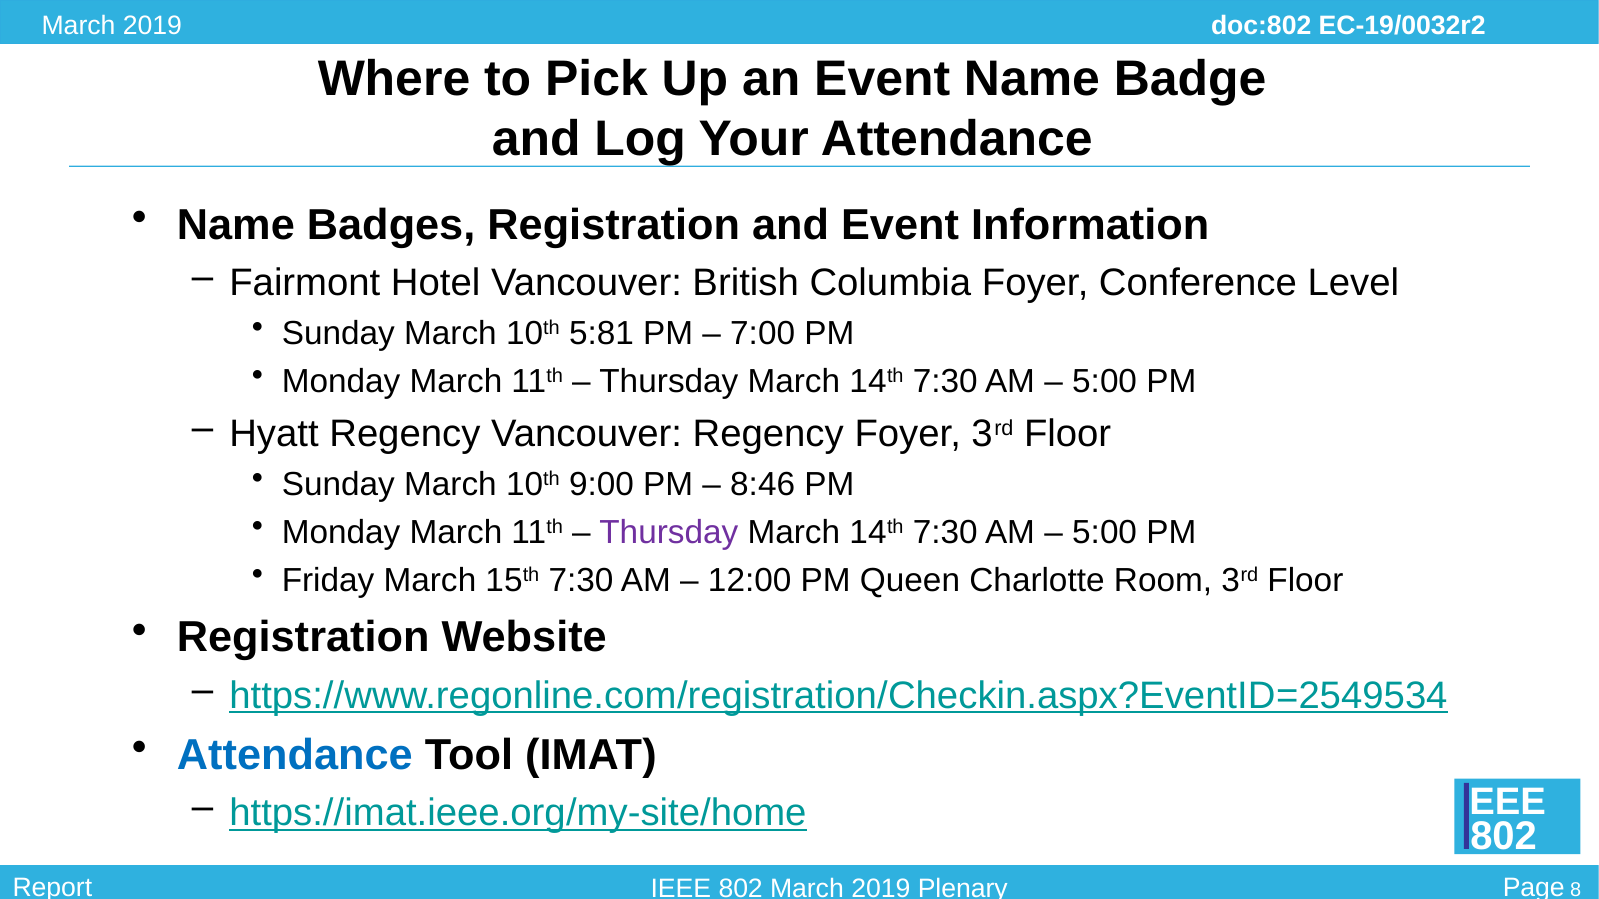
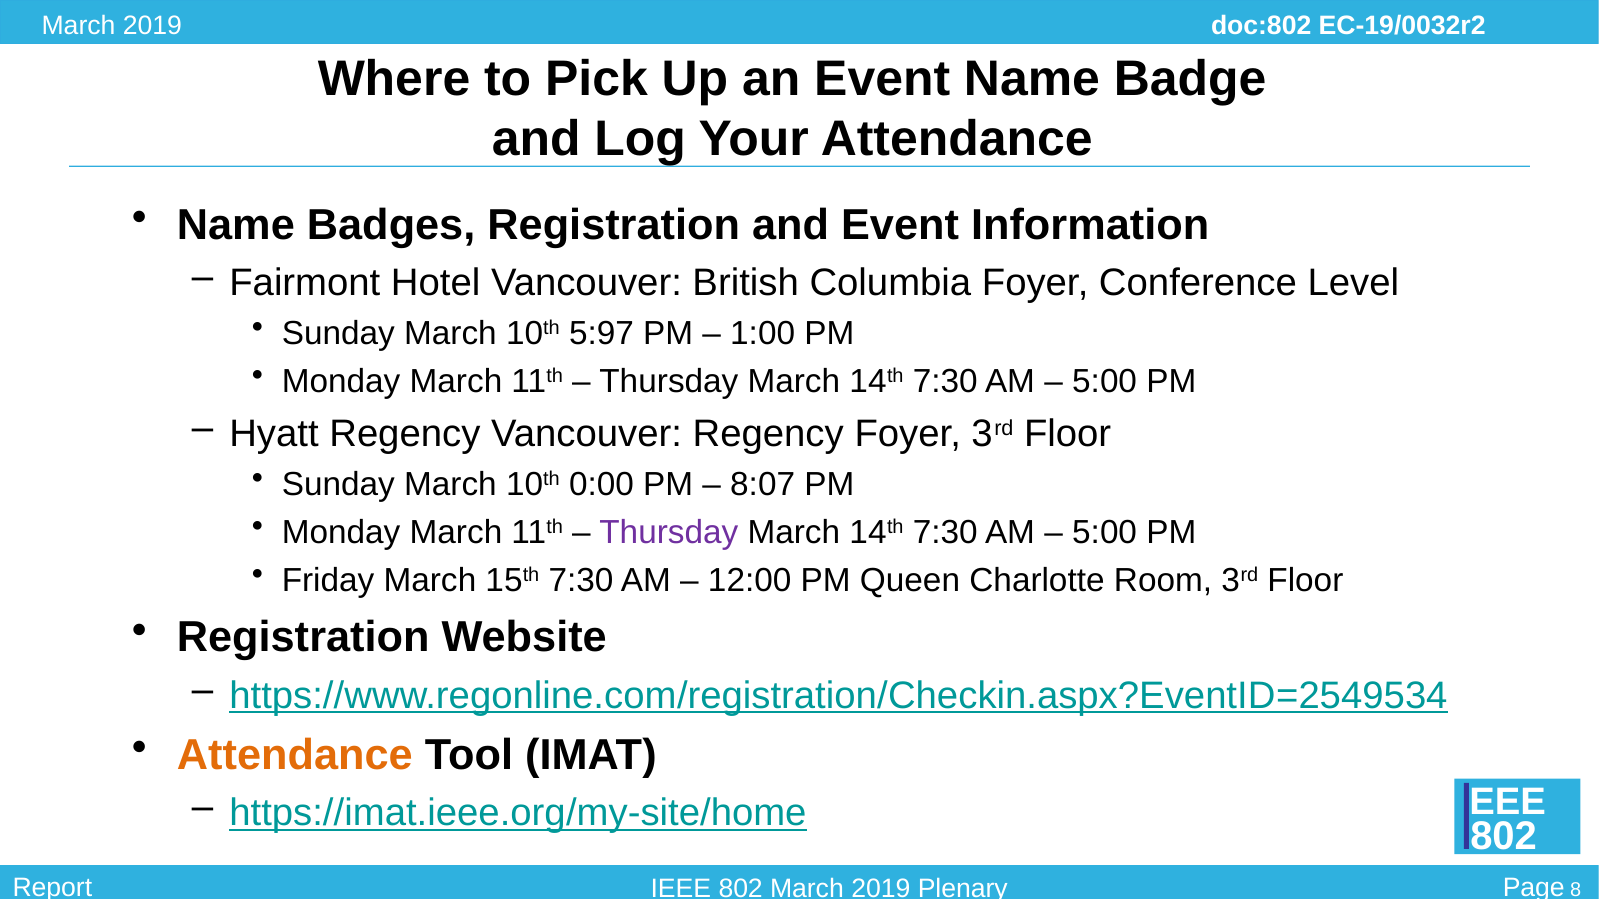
5:81: 5:81 -> 5:97 (601, 333)
7:00: 7:00 -> 1:00 (763, 333)
9:00: 9:00 -> 0:00 (601, 485)
8:46: 8:46 -> 8:07 (763, 485)
Attendance colour: blue -> orange (295, 756)
